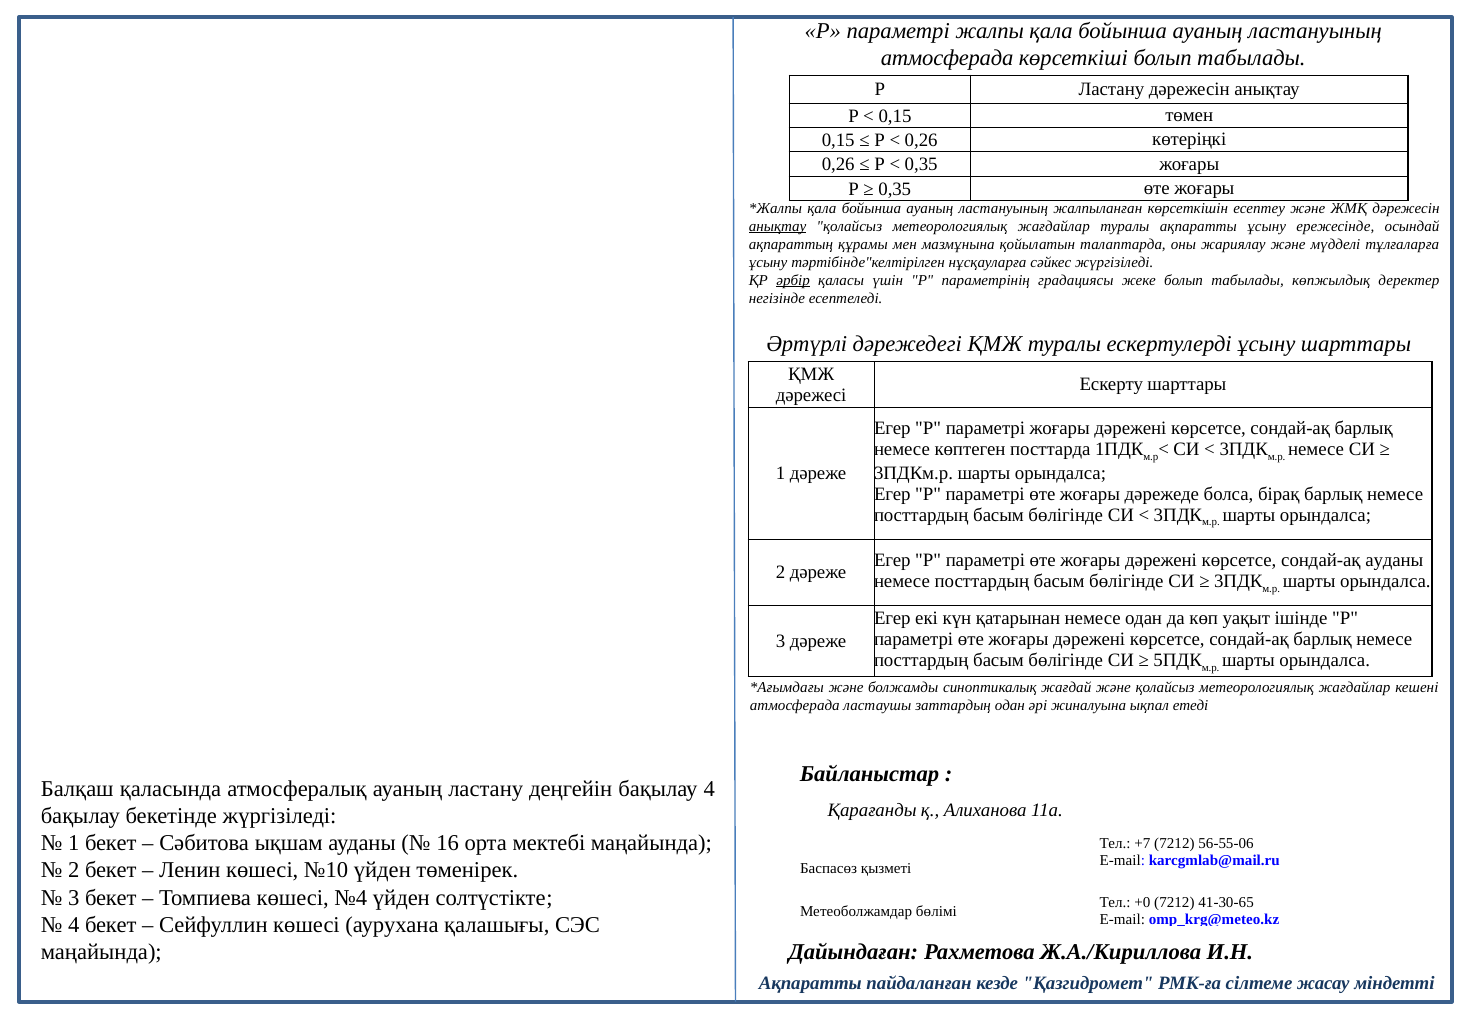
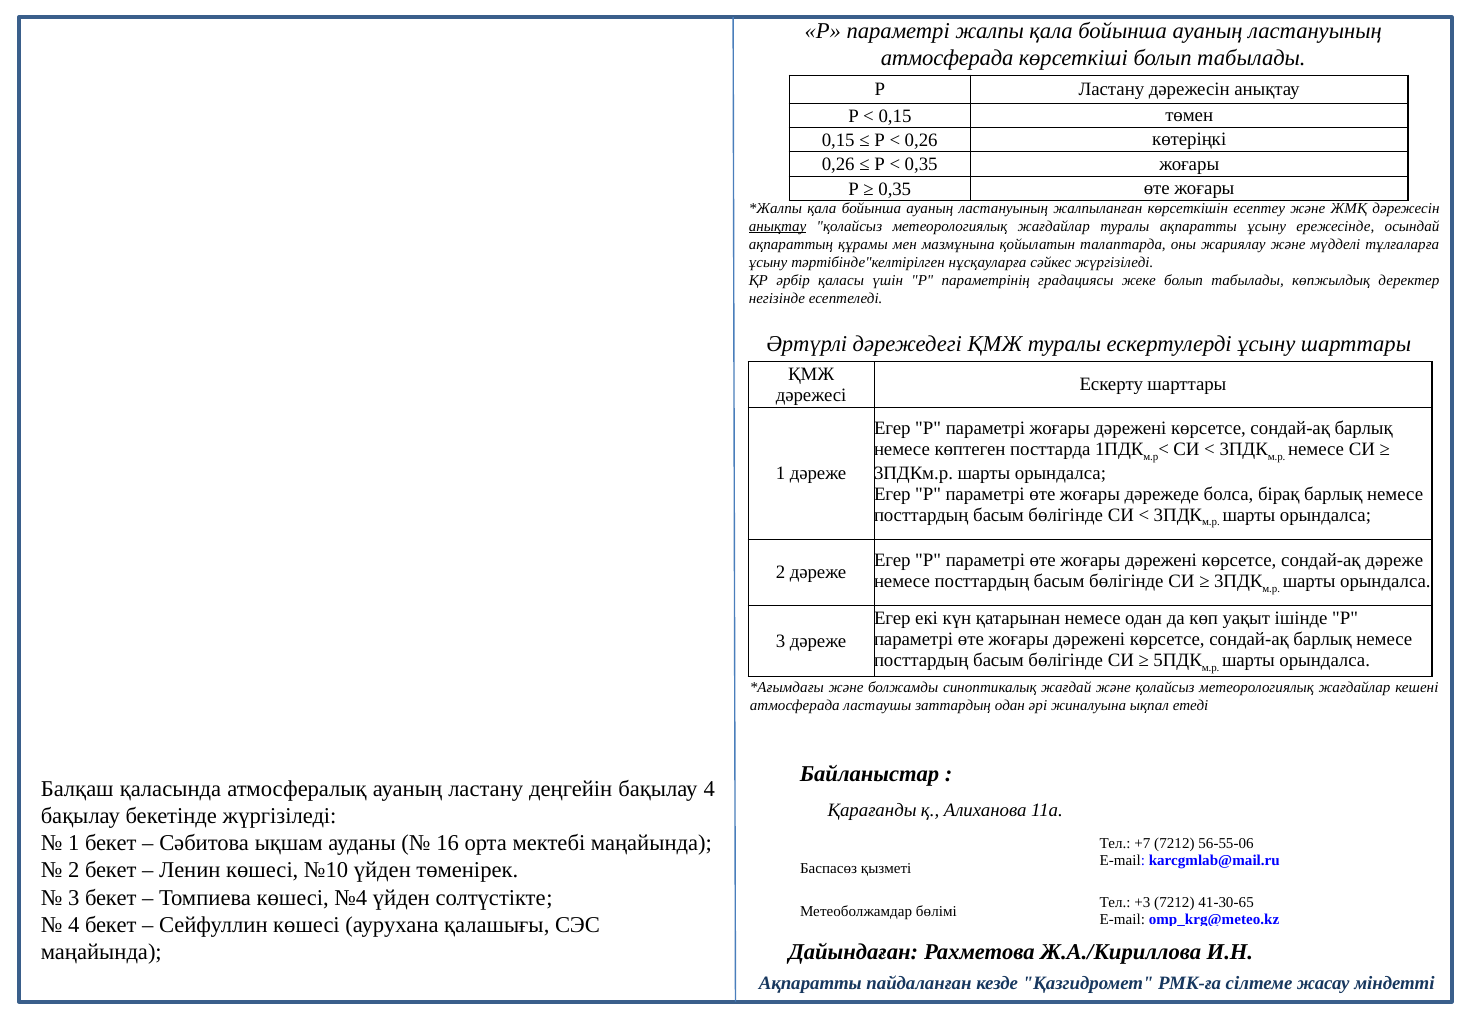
әрбір underline: present -> none (793, 280)
сондай-ақ ауданы: ауданы -> дәреже (1394, 560)
+0: +0 -> +3 (1142, 902)
